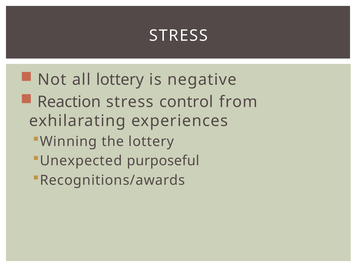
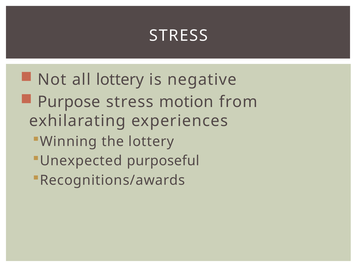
Reaction: Reaction -> Purpose (69, 102)
control: control -> motion (186, 102)
